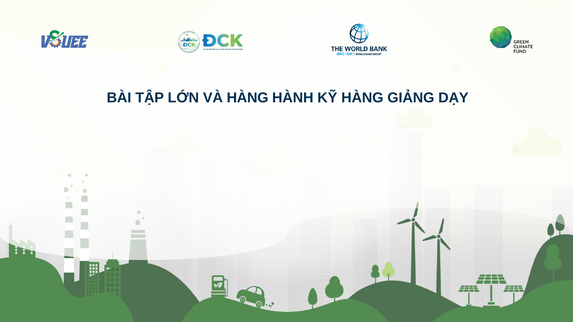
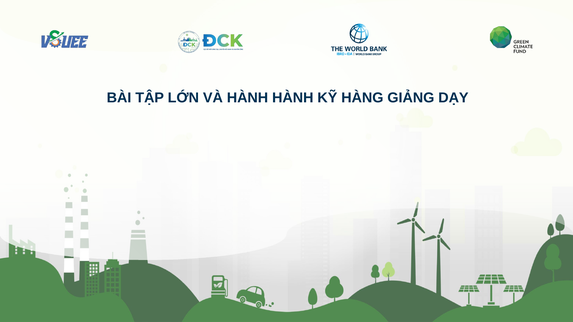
VÀ HÀNG: HÀNG -> HÀNH (248, 98)
